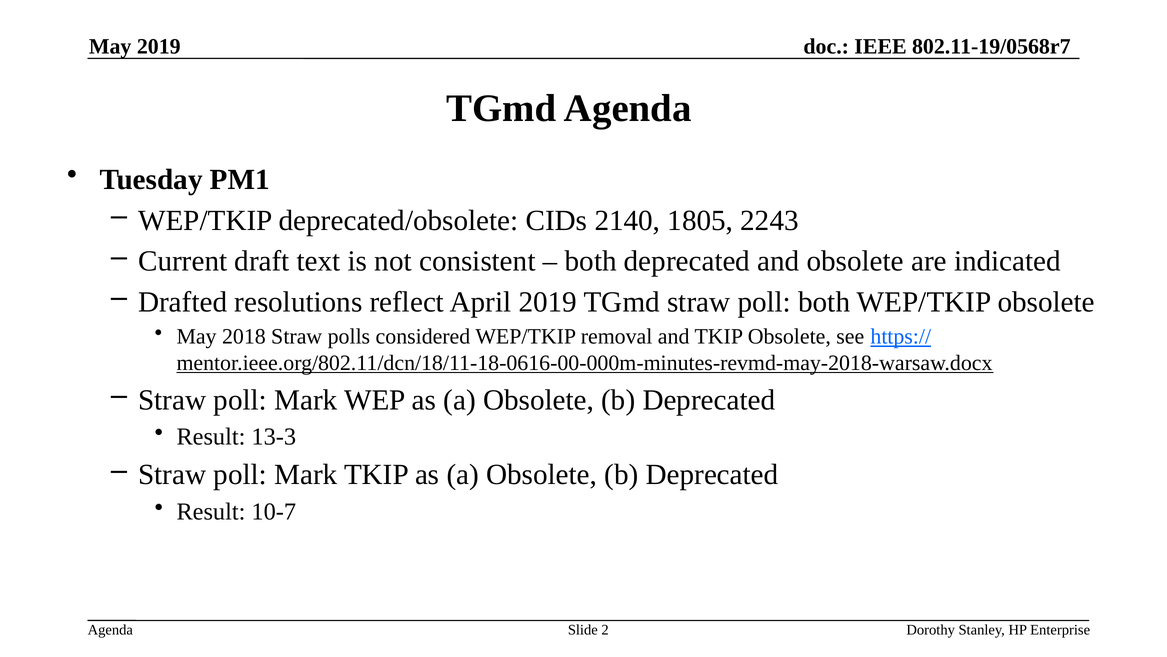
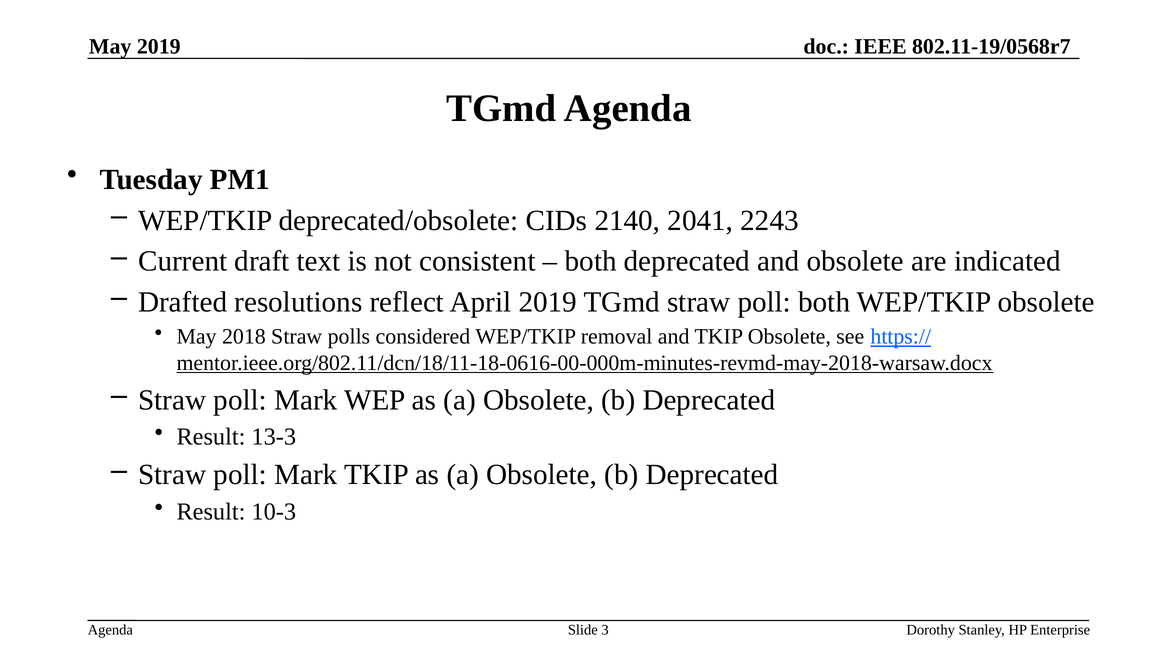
1805: 1805 -> 2041 (700, 220)
10-7: 10-7 -> 10-3 (274, 511)
2: 2 -> 3 (605, 630)
